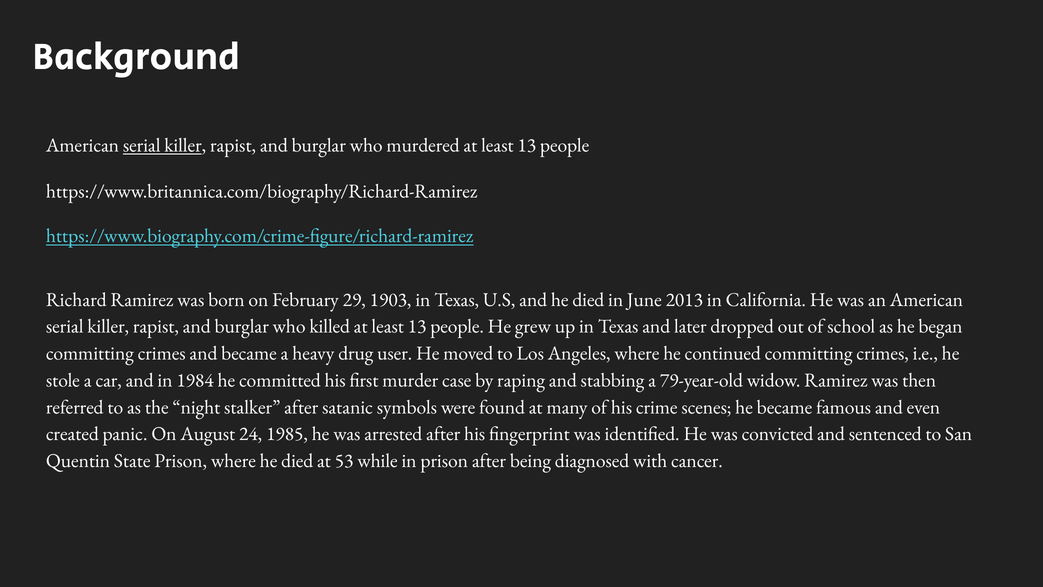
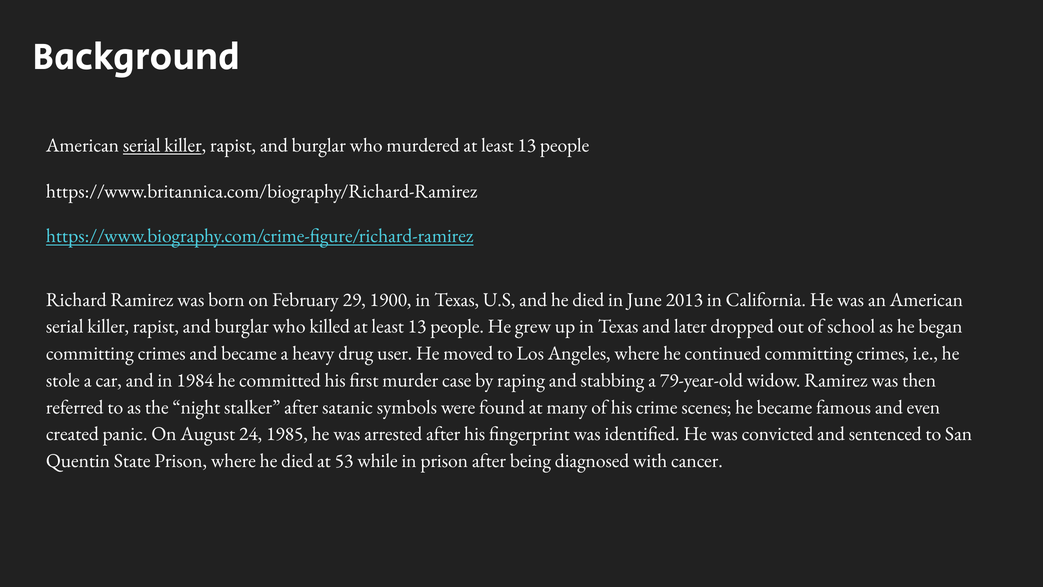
1903: 1903 -> 1900 (391, 300)
